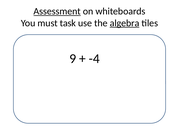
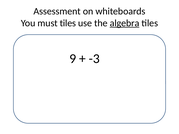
Assessment underline: present -> none (57, 11)
must task: task -> tiles (68, 23)
-4: -4 -> -3 (94, 59)
